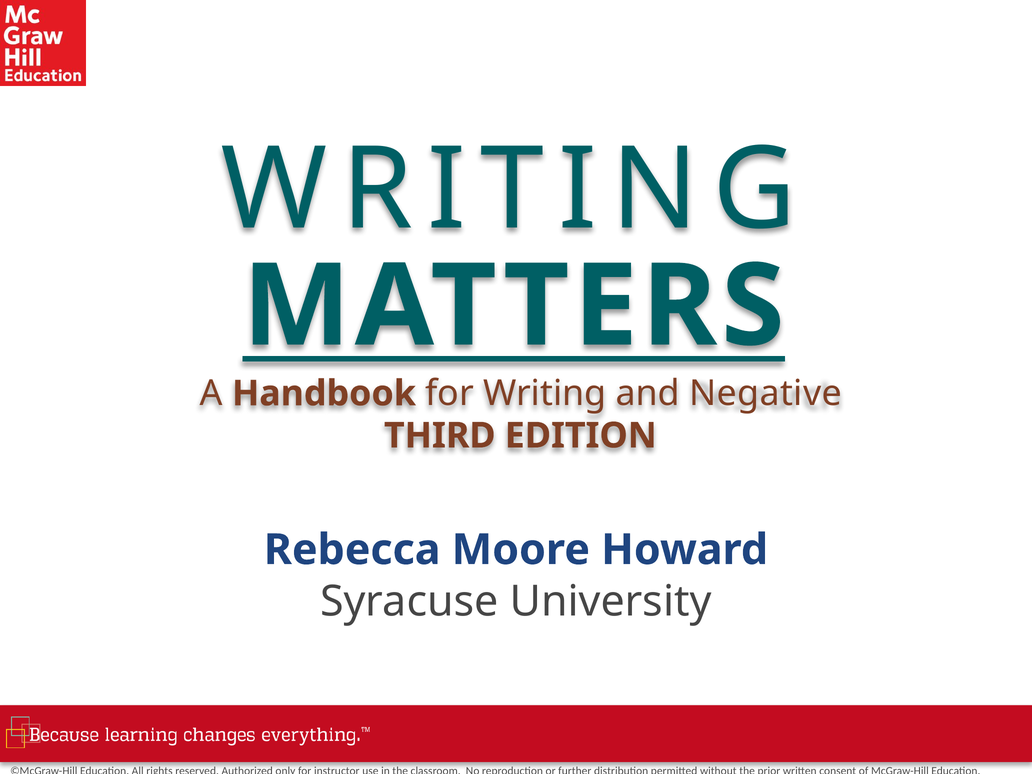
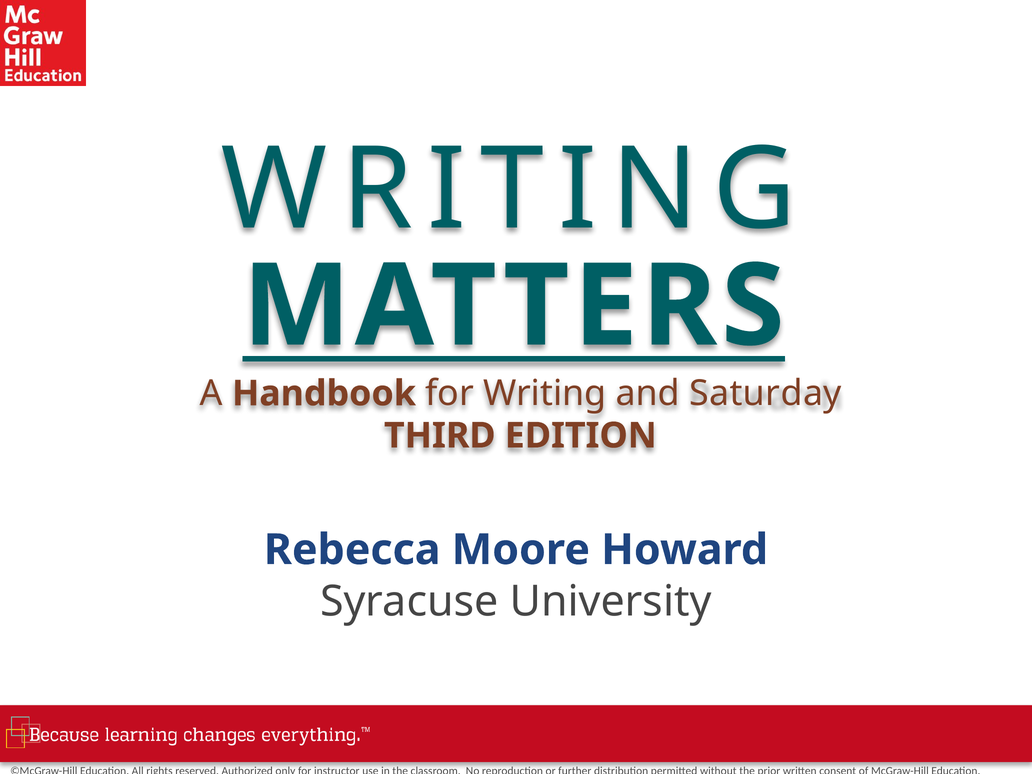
Negative: Negative -> Saturday (765, 394)
